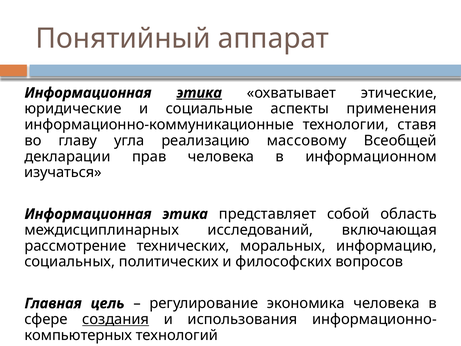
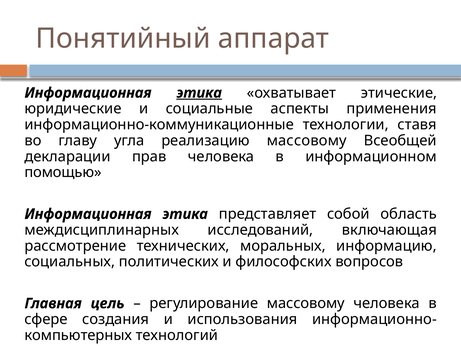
изучаться: изучаться -> помощью (63, 172)
регулирование экономика: экономика -> массовому (306, 303)
создания underline: present -> none (116, 319)
